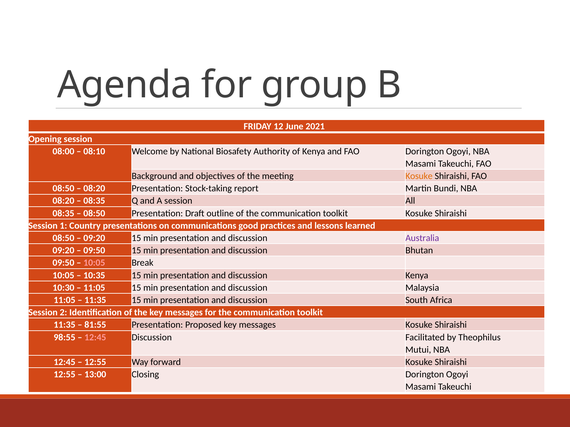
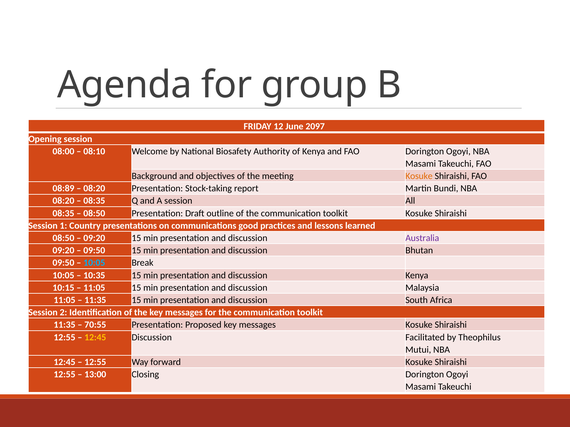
2021: 2021 -> 2097 (315, 127)
08:50: 08:50 -> 08:89 (63, 189)
10:05 colour: pink -> light blue (94, 263)
10:30: 10:30 -> 10:15 (63, 288)
81:55: 81:55 -> 70:55 (95, 325)
98:55: 98:55 -> 12:55 (65, 338)
12:45 colour: pink -> yellow (95, 338)
